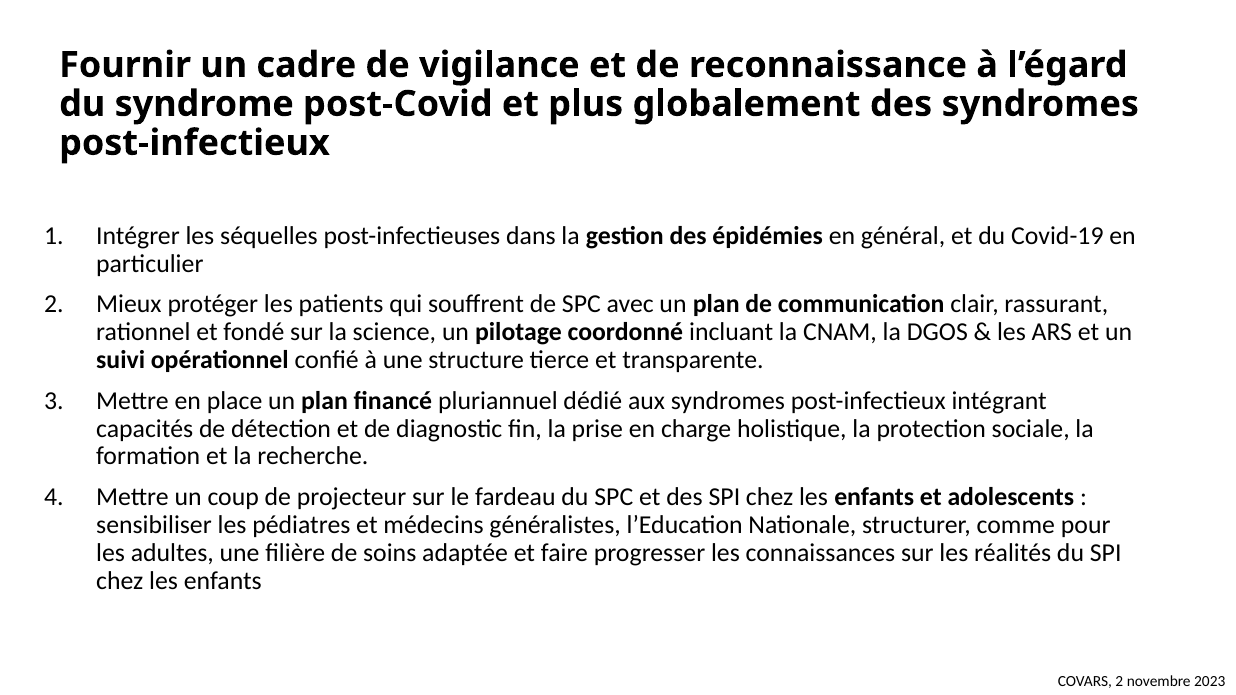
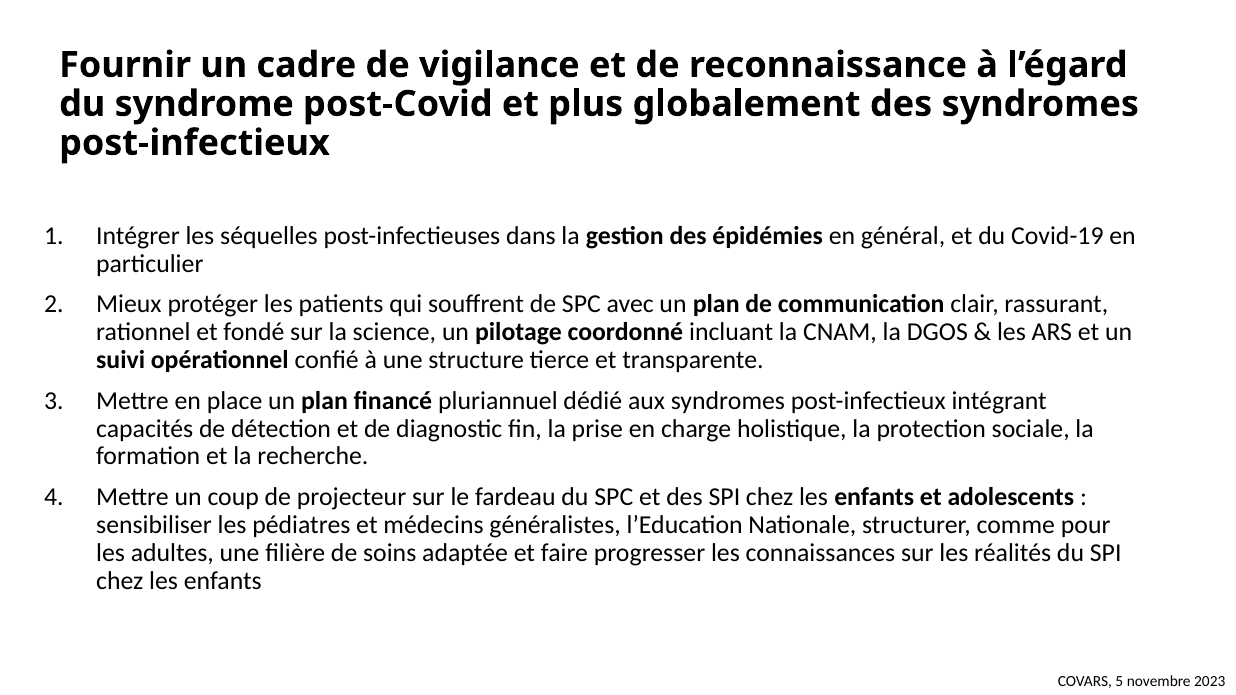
COVARS 2: 2 -> 5 (1119, 682)
